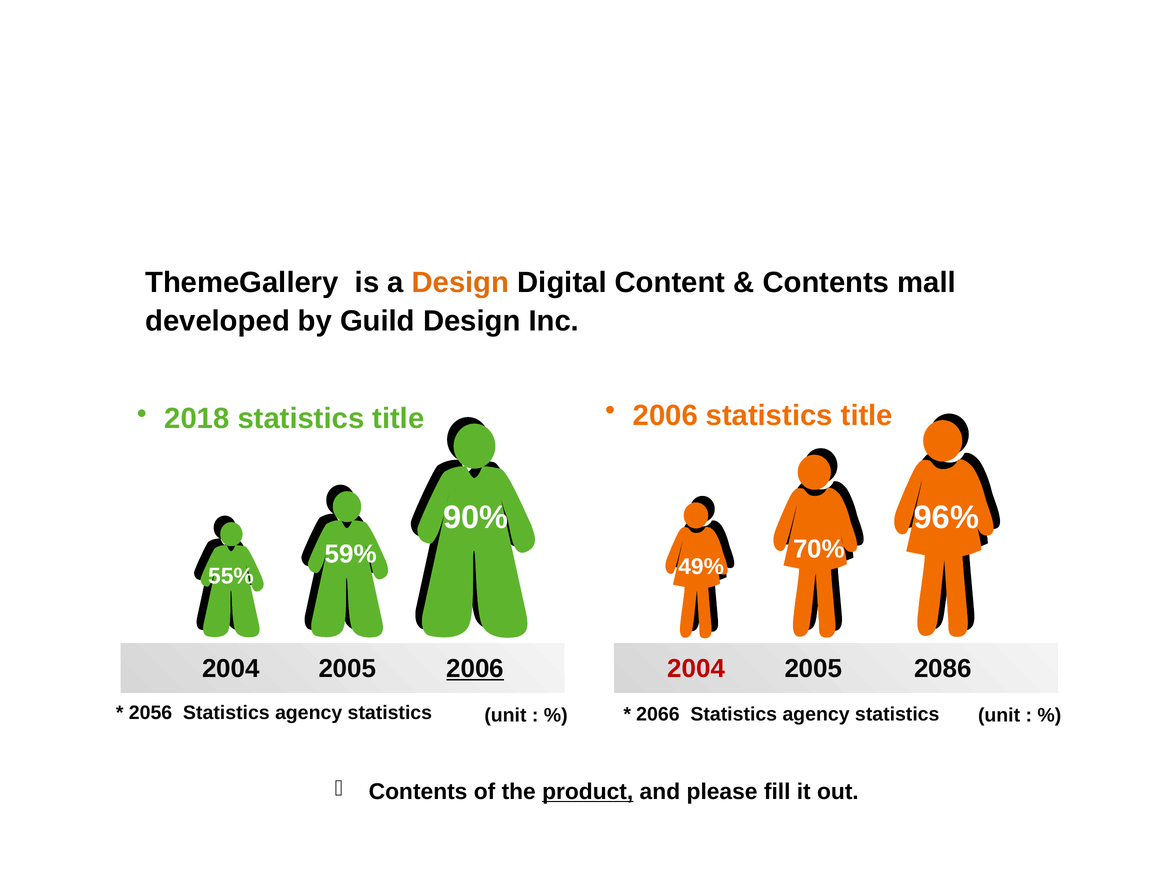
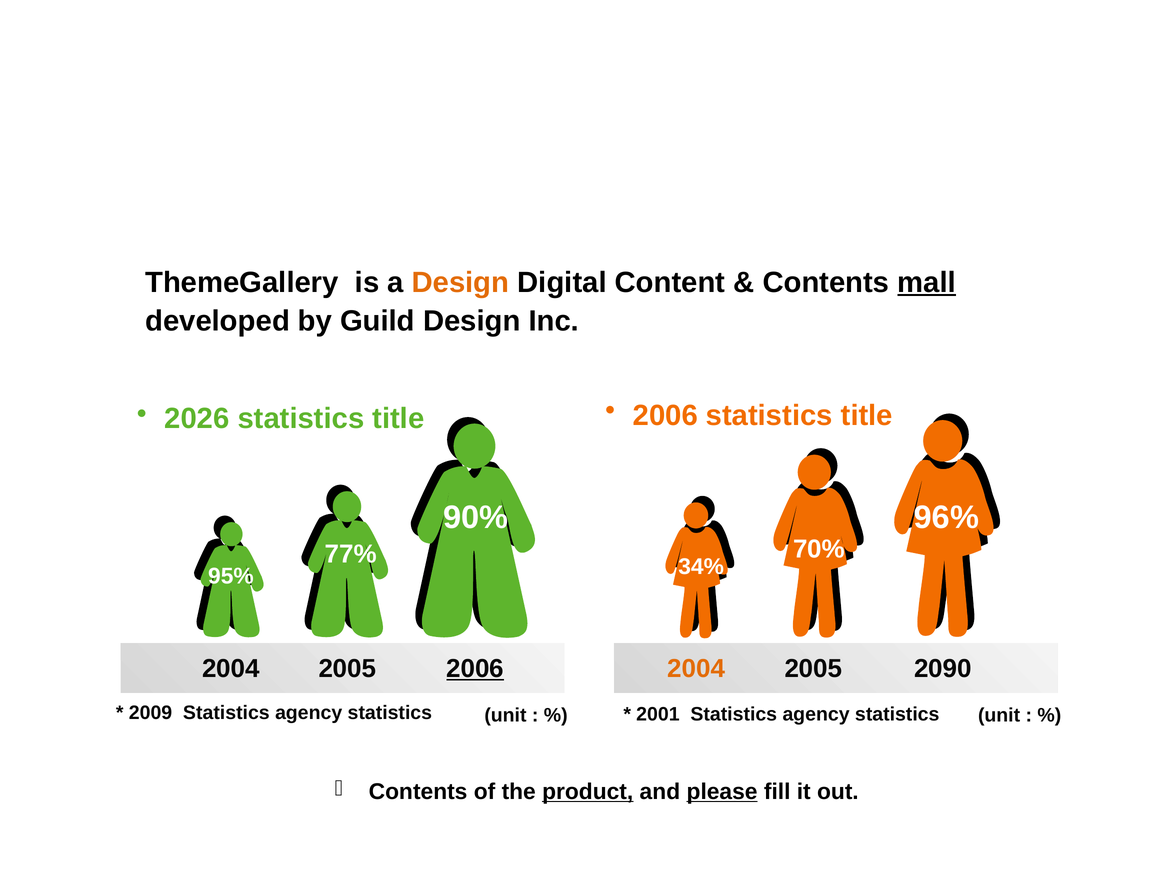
mall underline: none -> present (927, 283)
2018: 2018 -> 2026 (197, 419)
59%: 59% -> 77% (351, 554)
49%: 49% -> 34% (701, 567)
55%: 55% -> 95% (231, 576)
2004 colour: red -> orange (696, 669)
2086: 2086 -> 2090 (943, 669)
2056: 2056 -> 2009 (151, 713)
2066: 2066 -> 2001 (658, 714)
please underline: none -> present (722, 792)
